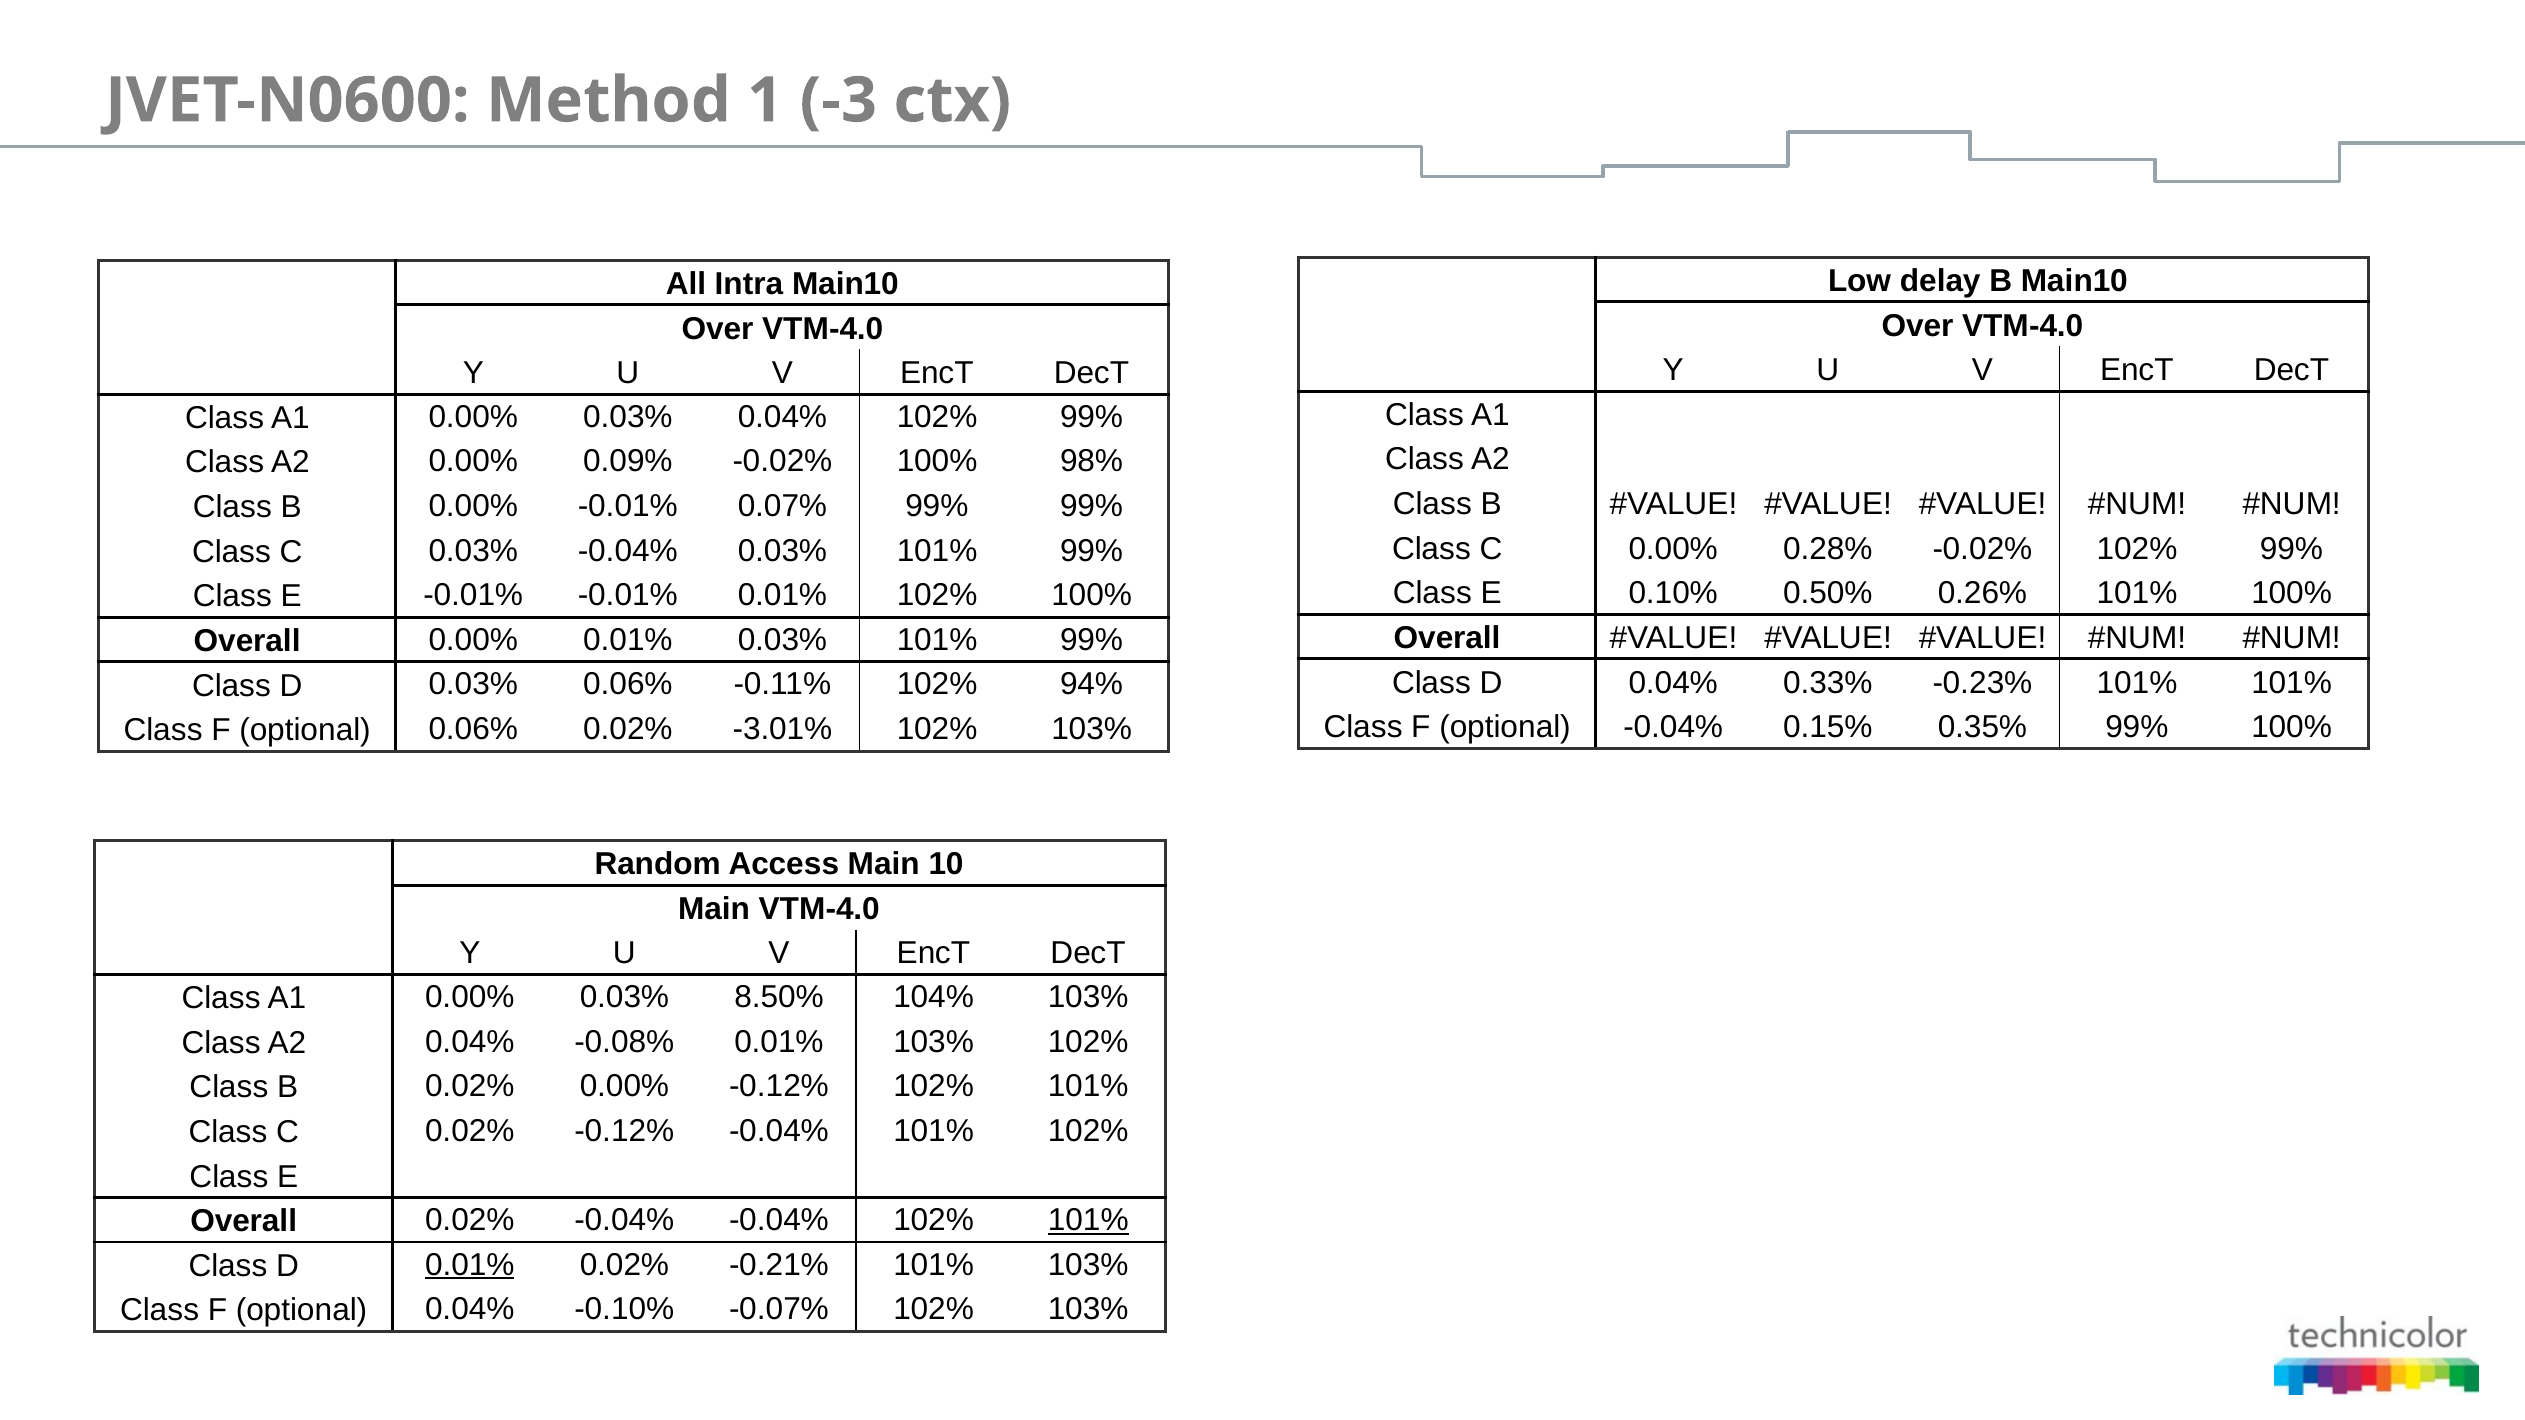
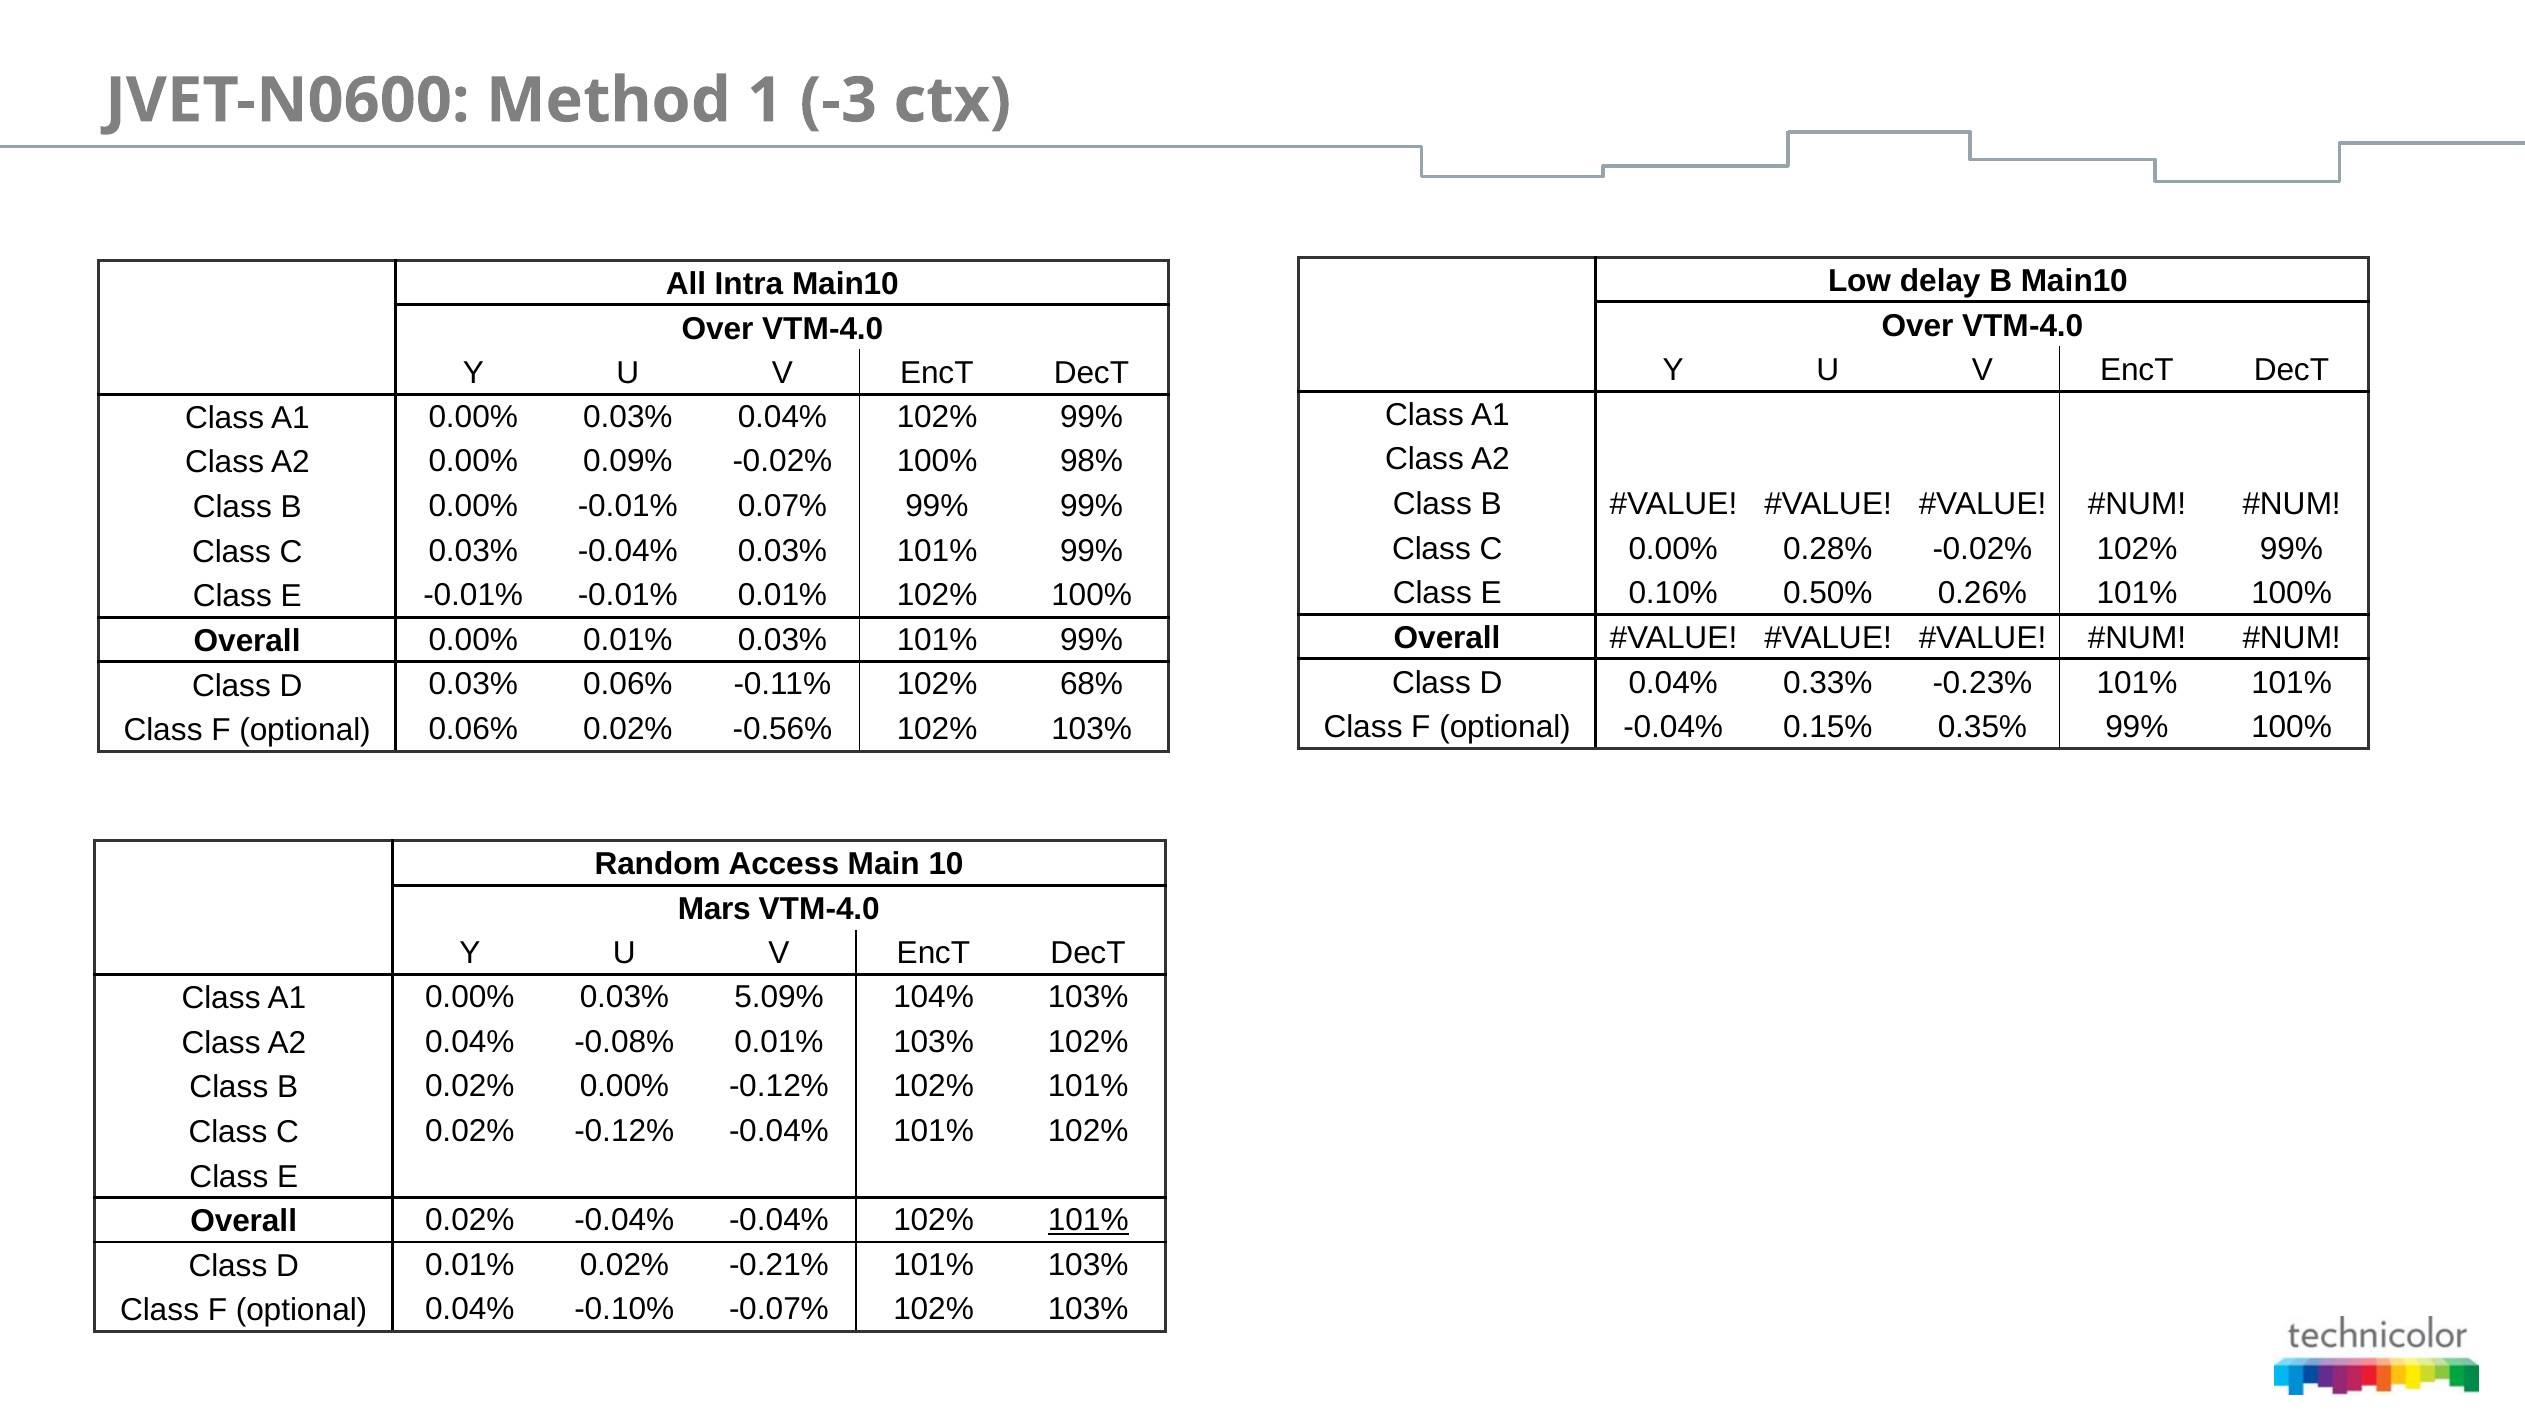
94%: 94% -> 68% (1092, 685)
-3.01%: -3.01% -> -0.56% (782, 729)
Main: Main -> Mars (714, 909)
8.50%: 8.50% -> 5.09% (779, 997)
0.01% underline: present -> none (470, 1265)
